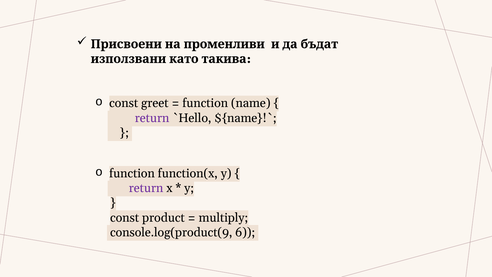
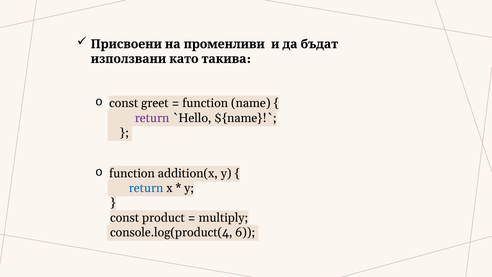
function(x: function(x -> addition(x (188, 173)
return colour: purple -> blue (146, 188)
console.log(product(9: console.log(product(9 -> console.log(product(4 (171, 232)
